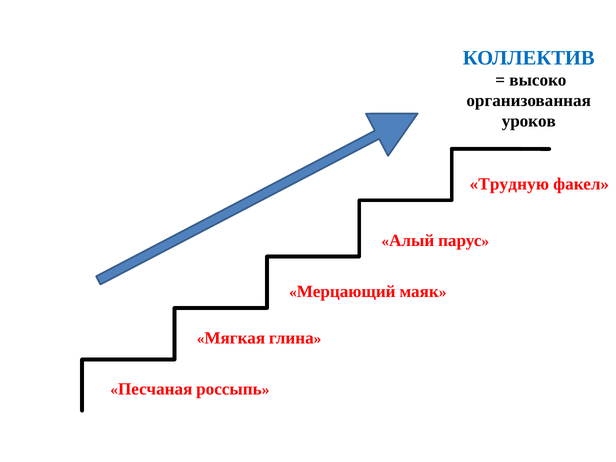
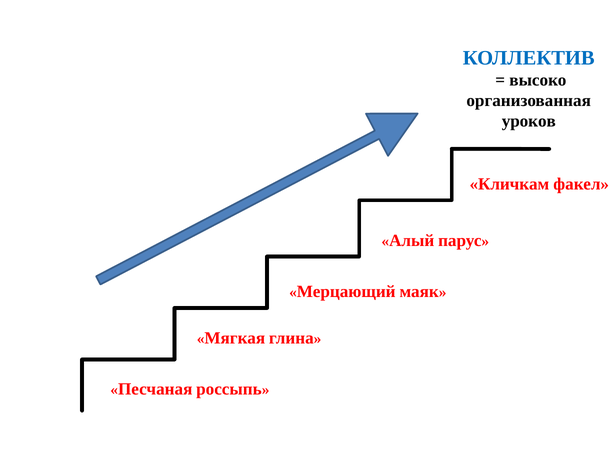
Трудную: Трудную -> Кличкам (509, 184)
